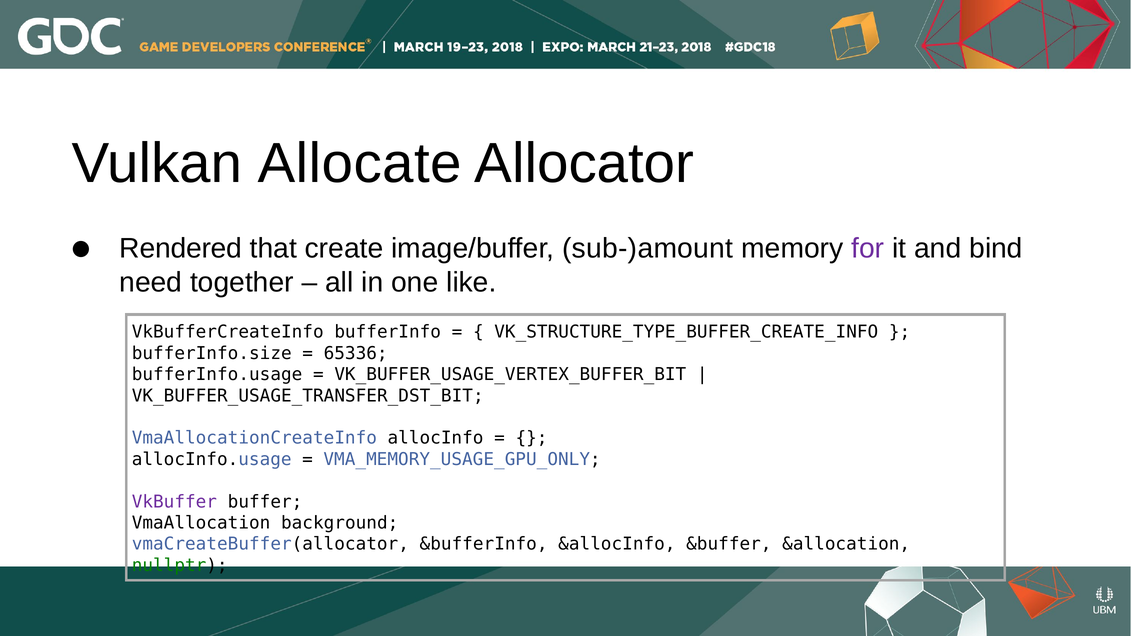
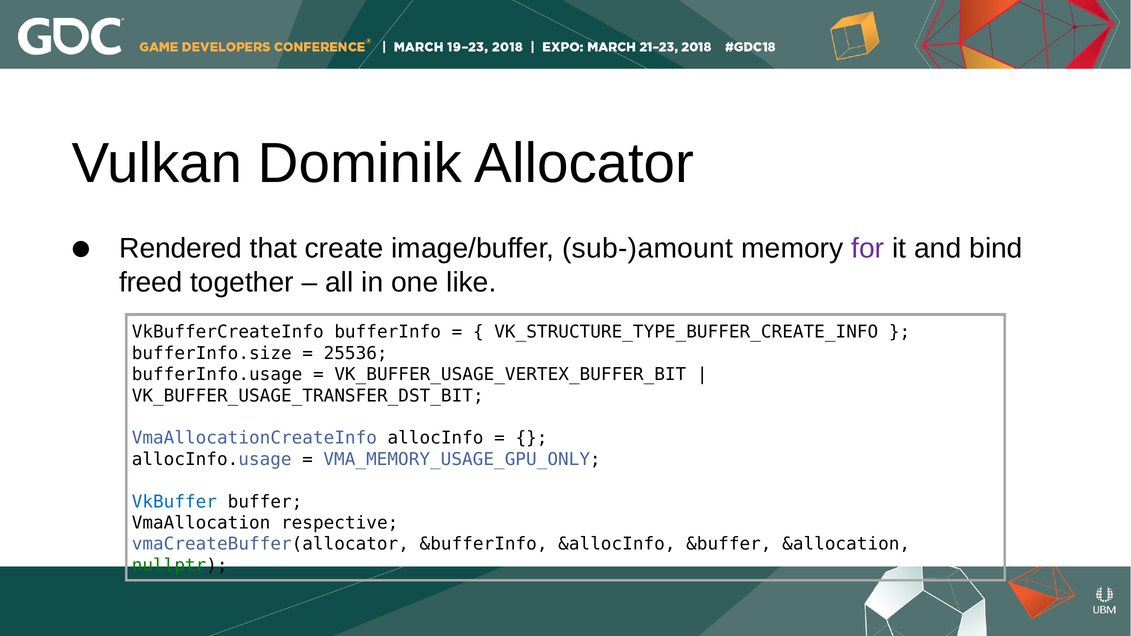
Allocate: Allocate -> Dominik (360, 164)
need: need -> freed (151, 282)
65336: 65336 -> 25536 (356, 353)
VkBuffer colour: purple -> blue (174, 502)
background: background -> respective (340, 523)
